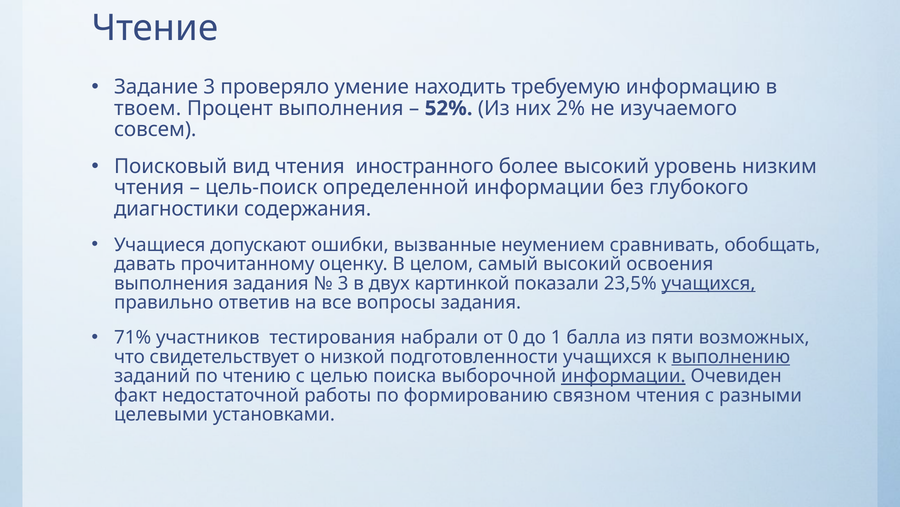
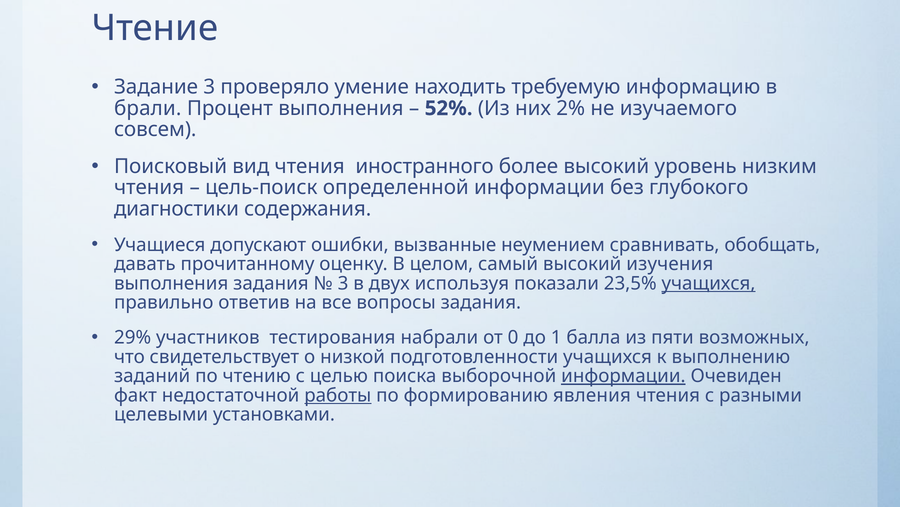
твоем: твоем -> брали (148, 108)
освоения: освоения -> изучения (670, 264)
картинкой: картинкой -> используя (462, 283)
71%: 71% -> 29% (133, 337)
выполнению underline: present -> none (731, 356)
работы underline: none -> present (338, 395)
связном: связном -> явления (592, 395)
